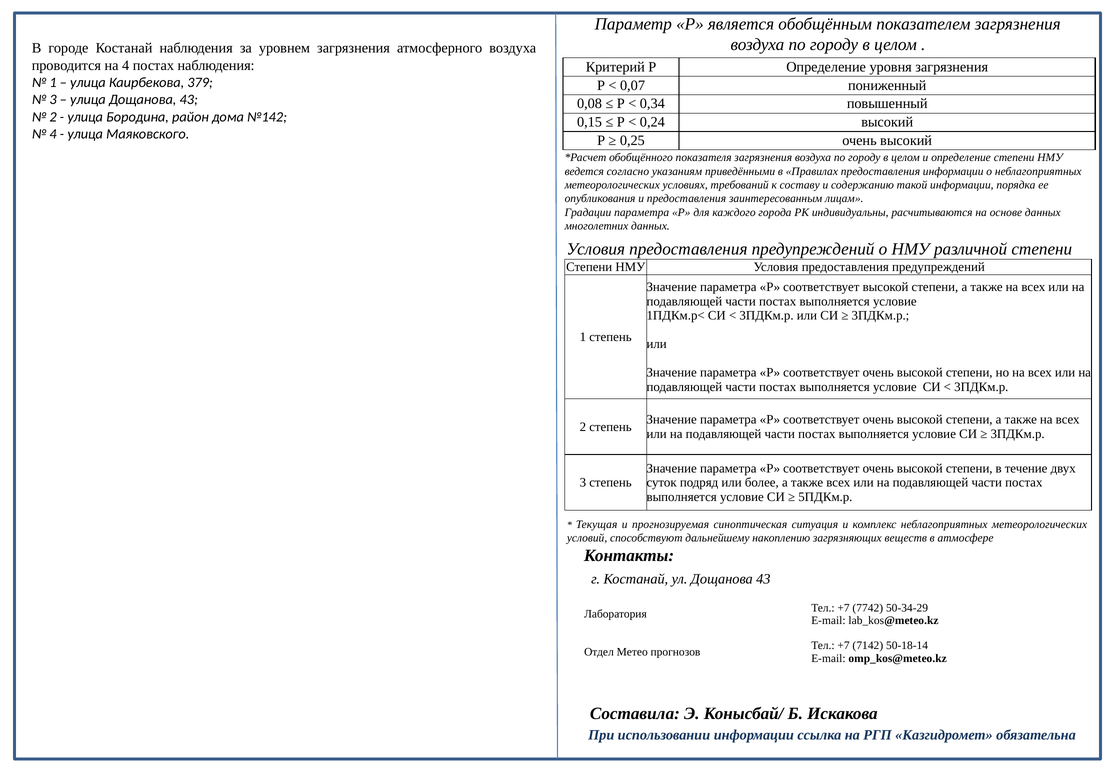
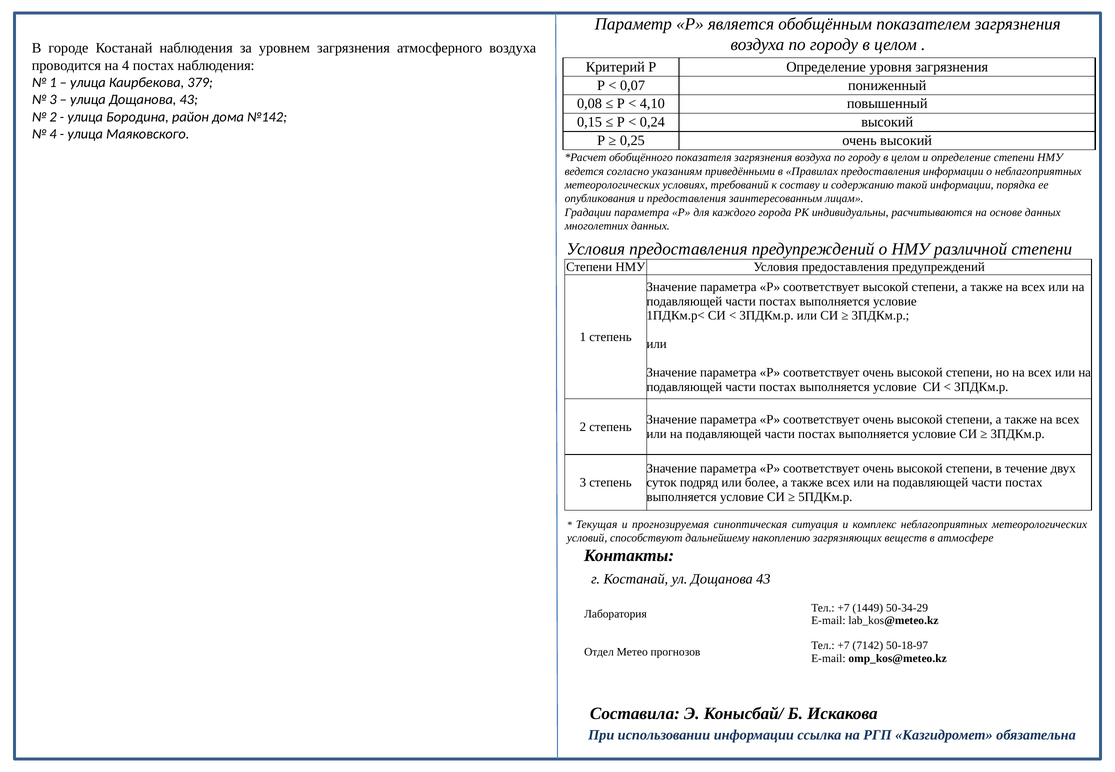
0,34: 0,34 -> 4,10 (652, 104)
7742: 7742 -> 1449 (868, 608)
50-18-14: 50-18-14 -> 50-18-97 (907, 645)
